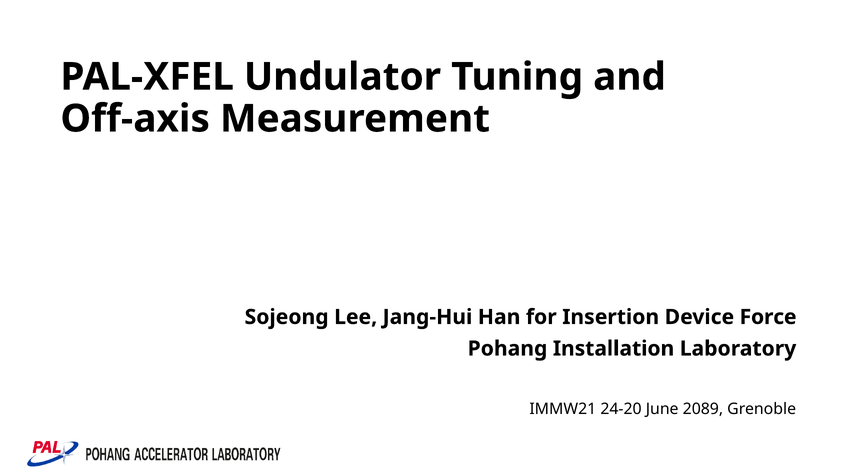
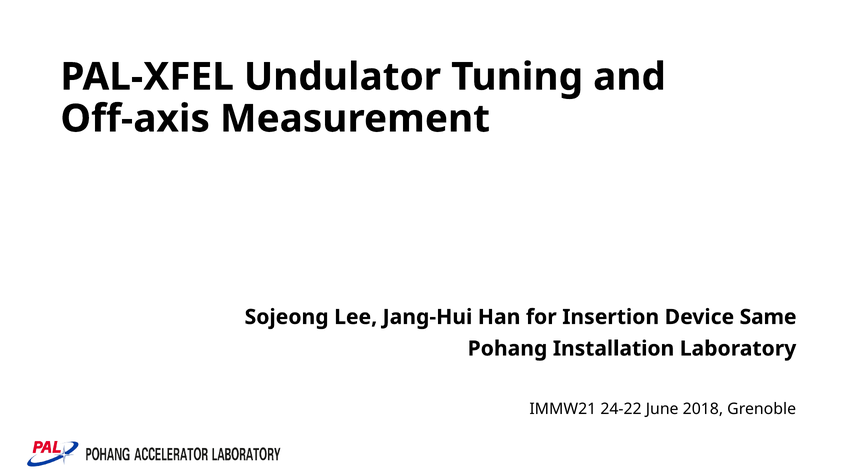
Force: Force -> Same (768, 317)
24-20: 24-20 -> 24-22 (621, 409)
2089: 2089 -> 2018 (703, 409)
